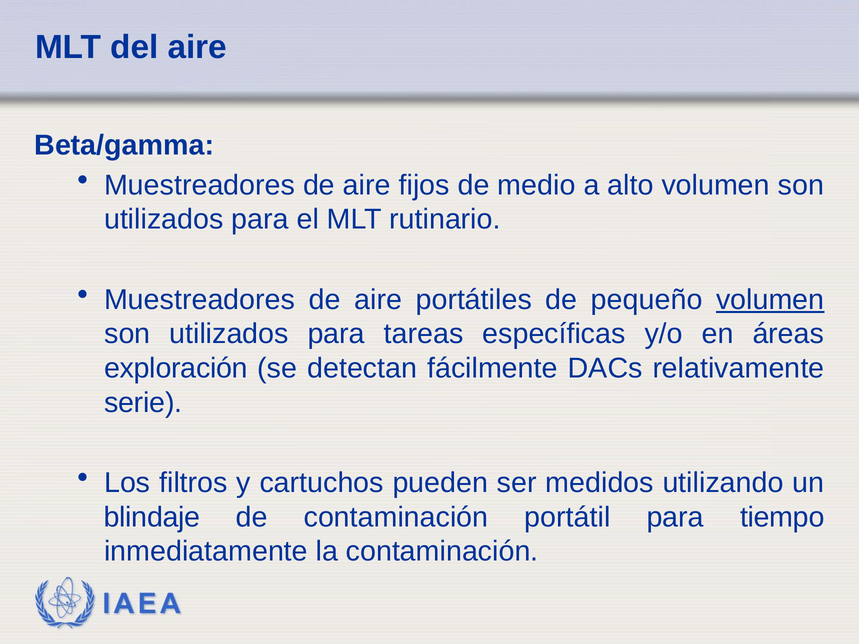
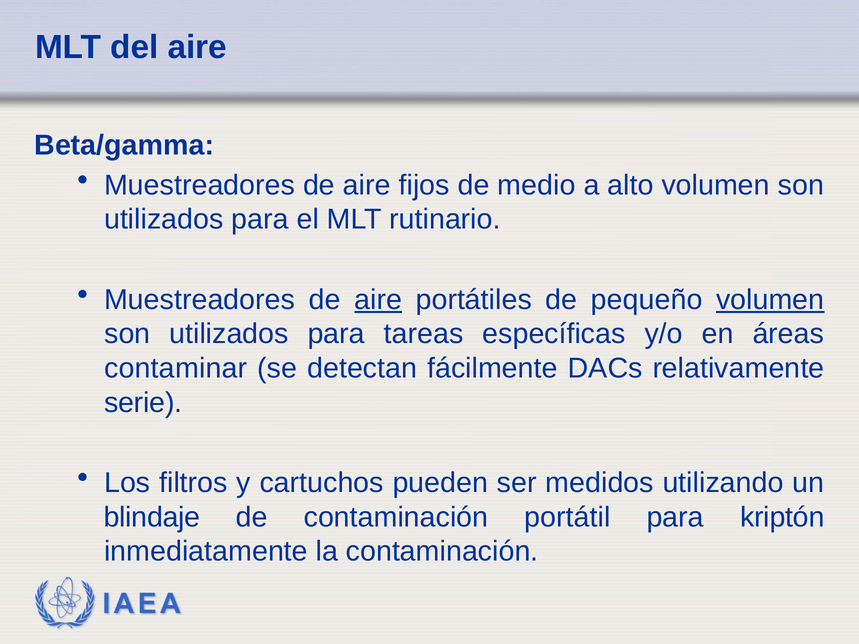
aire underline: none -> present (378, 300)
exploración: exploración -> contaminar (176, 368)
tiempo: tiempo -> kriptón (782, 517)
